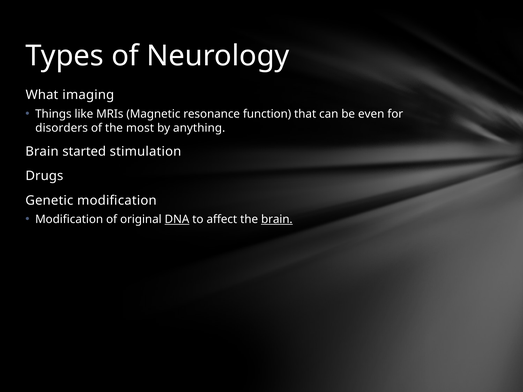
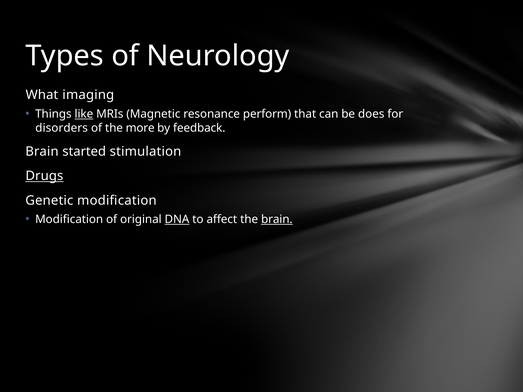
like underline: none -> present (84, 114)
function: function -> perform (267, 114)
even: even -> does (371, 114)
most: most -> more (140, 128)
anything: anything -> feedback (199, 128)
Drugs underline: none -> present (44, 176)
